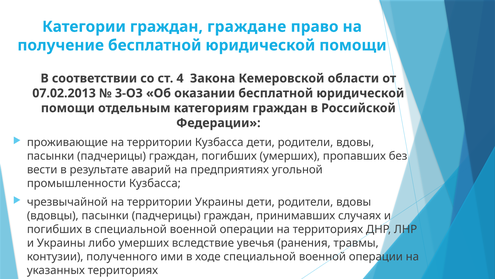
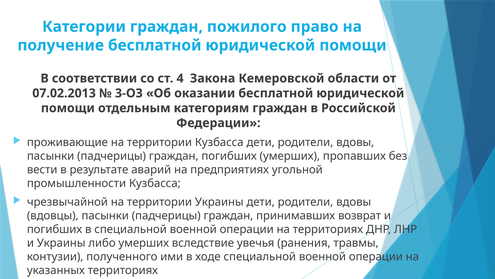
граждане: граждане -> пожилого (247, 27)
случаях: случаях -> возврат (360, 215)
